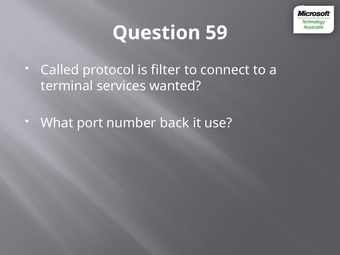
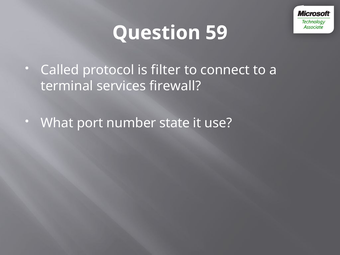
wanted: wanted -> firewall (175, 86)
back: back -> state (175, 123)
